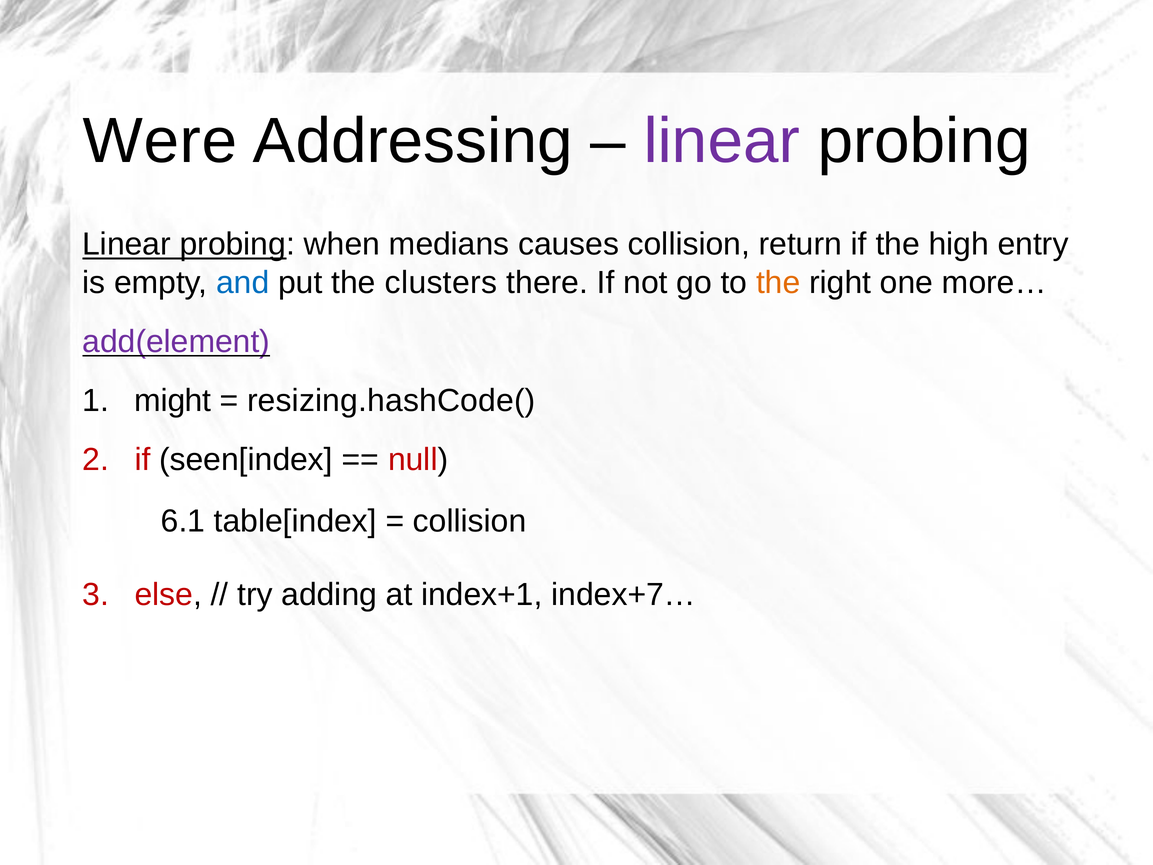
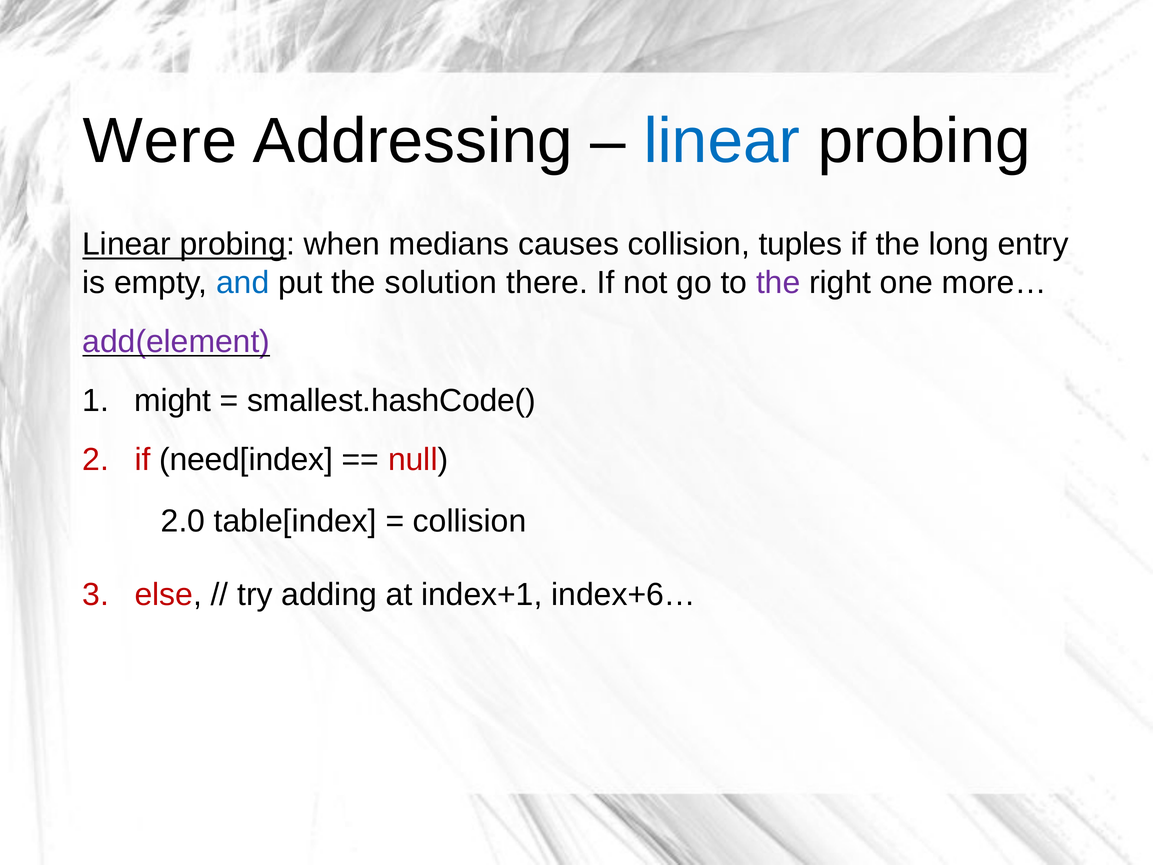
linear colour: purple -> blue (722, 141)
return: return -> tuples (801, 244)
high: high -> long (959, 244)
clusters: clusters -> solution (441, 283)
the colour: orange -> purple (778, 283)
resizing.hashCode(: resizing.hashCode( -> smallest.hashCode( (391, 400)
seen[index: seen[index -> need[index (246, 459)
6.1: 6.1 -> 2.0 (183, 521)
index+7…: index+7… -> index+6… (624, 594)
